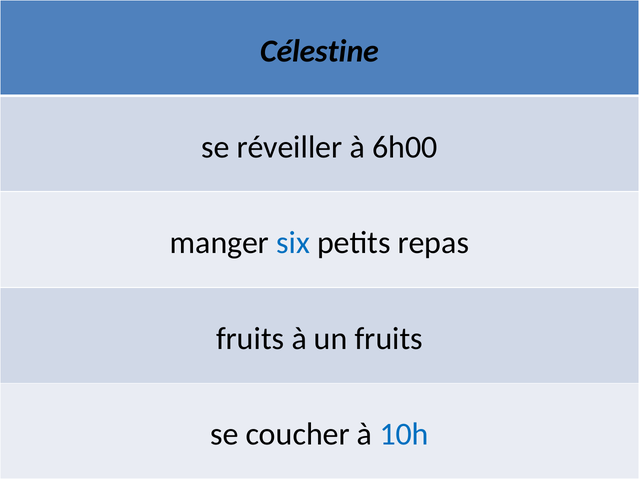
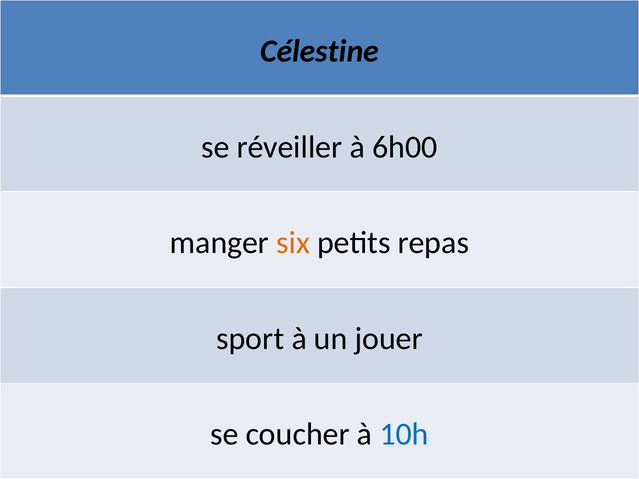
six colour: blue -> orange (293, 243)
fruits: fruits -> sport (250, 339)
un fruits: fruits -> jouer (389, 339)
